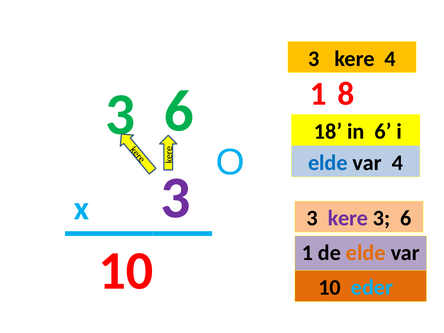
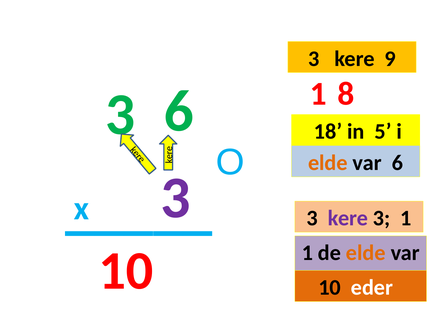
kere 4: 4 -> 9 (390, 59)
in 6: 6 -> 5 (383, 132)
elde colour: blue -> orange (328, 163)
var 4: 4 -> 6 (397, 163)
6: 6 -> 1 (406, 218)
eder colour: light blue -> white (372, 288)
